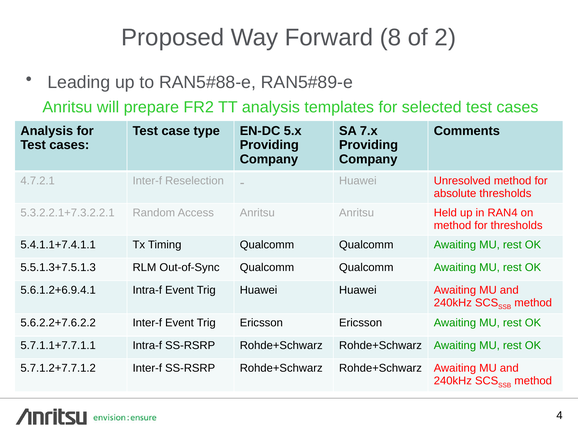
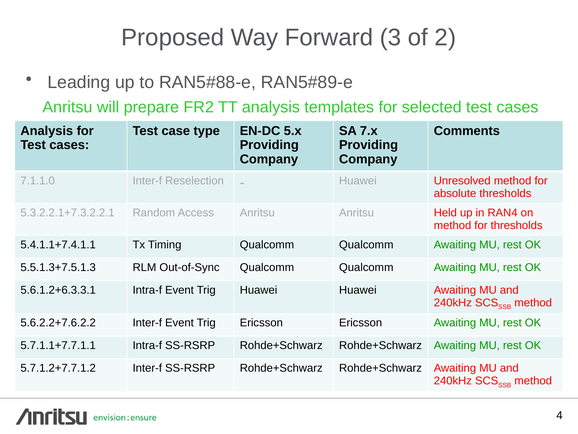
8: 8 -> 3 (391, 37)
4.7.2.1: 4.7.2.1 -> 7.1.1.0 (38, 181)
5.6.1.2+6.9.4.1: 5.6.1.2+6.9.4.1 -> 5.6.1.2+6.3.3.1 (58, 290)
